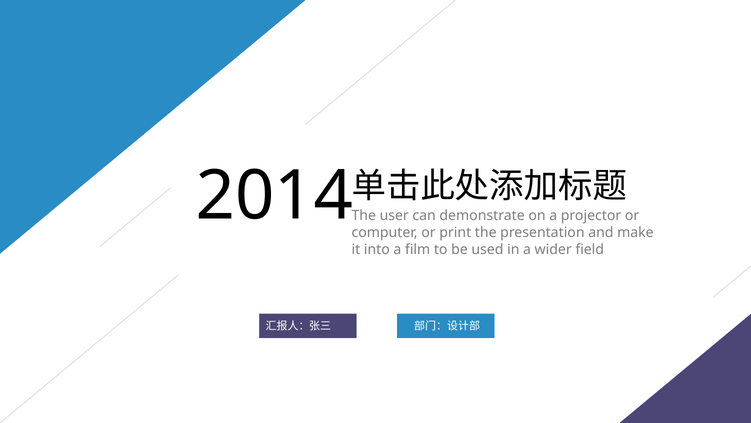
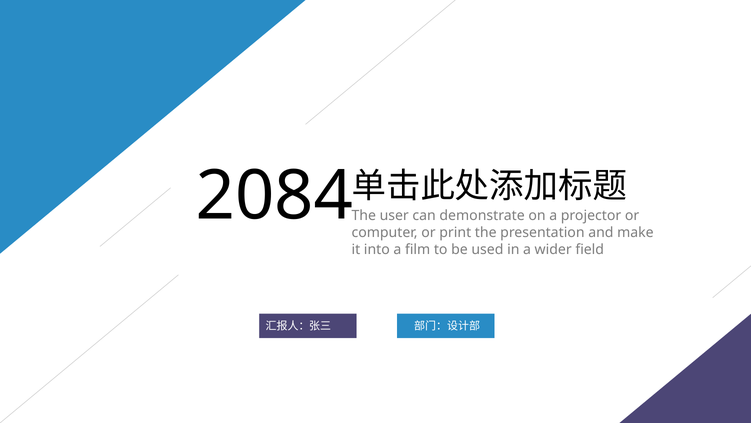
2014: 2014 -> 2084 (274, 196)
